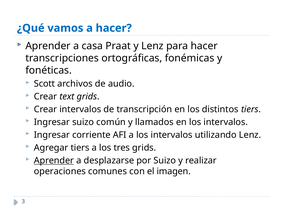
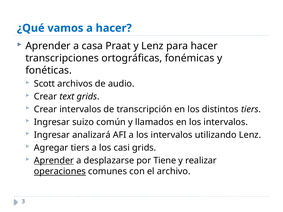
corriente: corriente -> analizará (91, 135)
tres: tres -> casi (122, 148)
por Suizo: Suizo -> Tiene (165, 161)
operaciones underline: none -> present (60, 172)
imagen: imagen -> archivo (174, 172)
